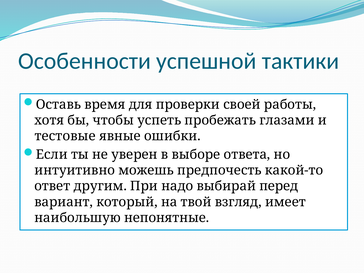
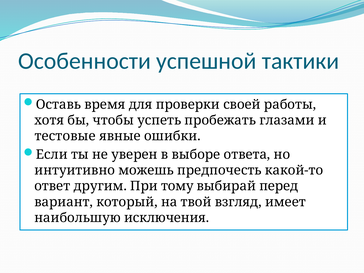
надо: надо -> тому (177, 186)
непонятные: непонятные -> исключения (167, 218)
